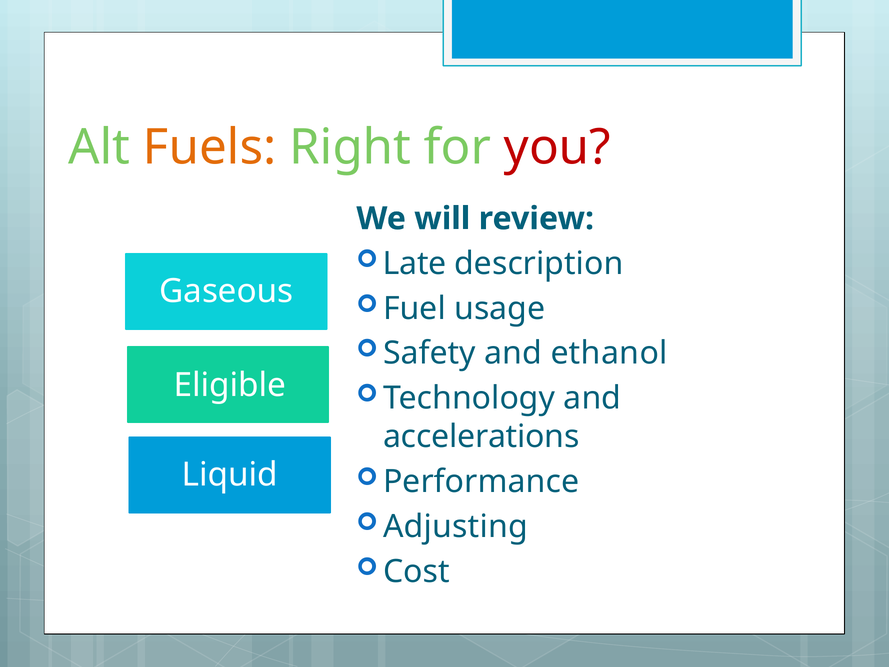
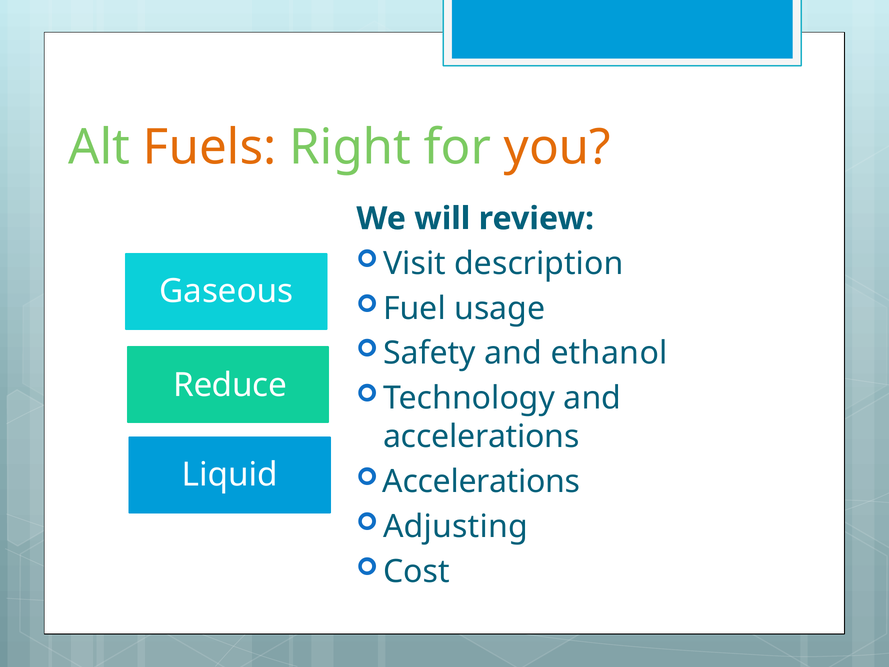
you colour: red -> orange (557, 147)
Late: Late -> Visit (414, 263)
Eligible: Eligible -> Reduce (230, 385)
Performance: Performance -> Accelerations (481, 482)
